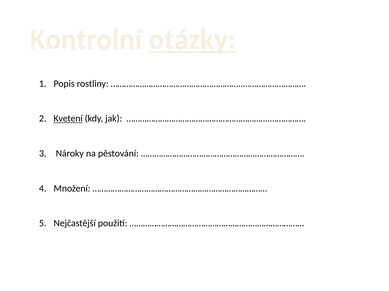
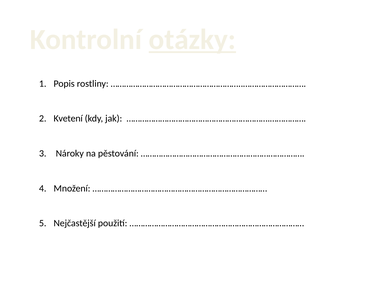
Kvetení underline: present -> none (68, 119)
